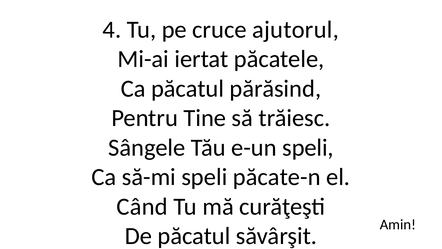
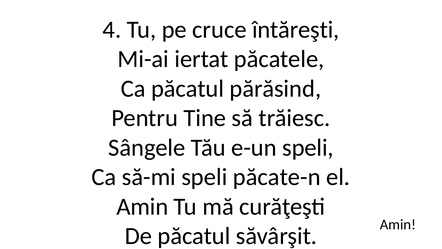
ajutorul: ajutorul -> întăreşti (296, 30)
Când: Când -> Amin (142, 206)
